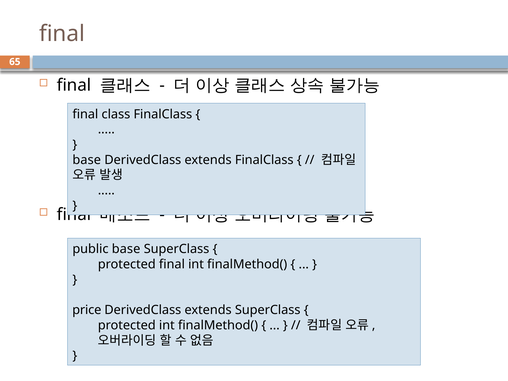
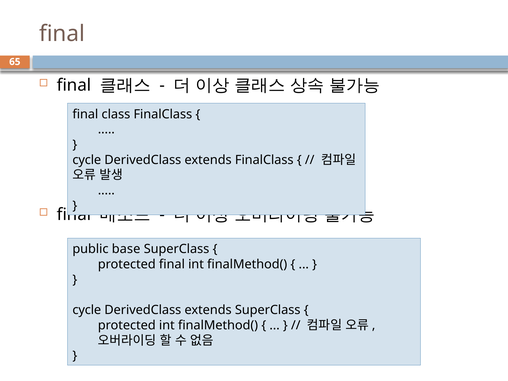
base: base -> cycle (87, 160)
price: price -> cycle (87, 310)
